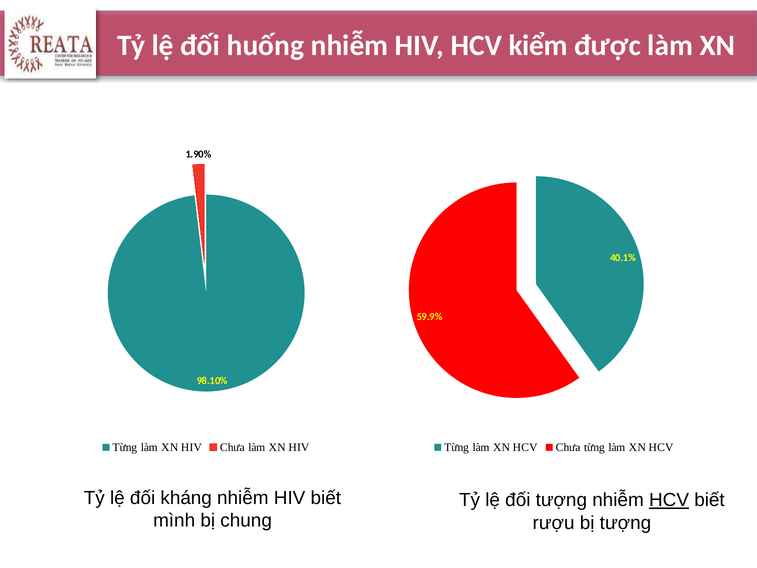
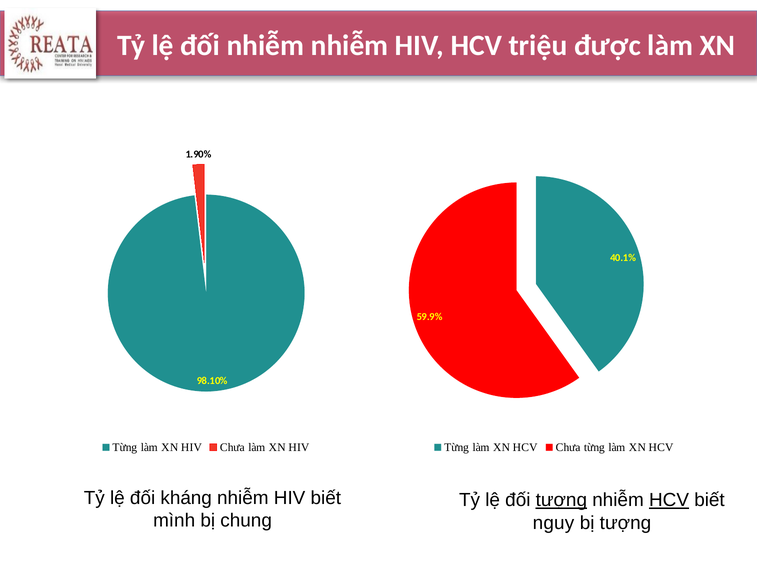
đối huống: huống -> nhiễm (265, 45)
kiểm: kiểm -> triệu (538, 45)
tượng underline: none -> present (561, 500)
rượu: rượu -> nguy (553, 523)
